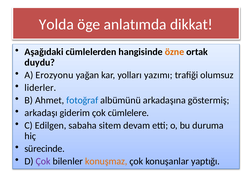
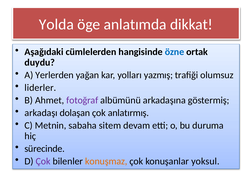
özne colour: orange -> blue (175, 52)
Erozyonu: Erozyonu -> Yerlerden (55, 75)
yazımı: yazımı -> yazmış (158, 75)
fotoğraf colour: blue -> purple (82, 100)
giderim: giderim -> dolaşan (75, 113)
cümlelere: cümlelere -> anlatırmış (128, 113)
Edilgen: Edilgen -> Metnin (51, 126)
yaptığı: yaptığı -> yoksul (205, 161)
